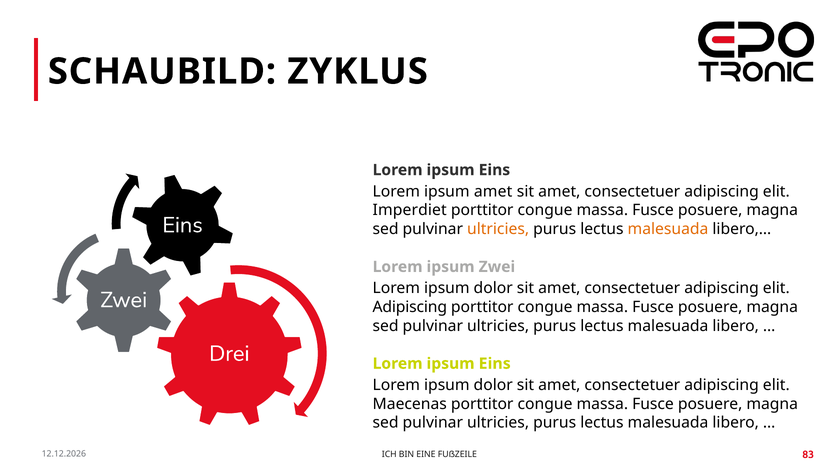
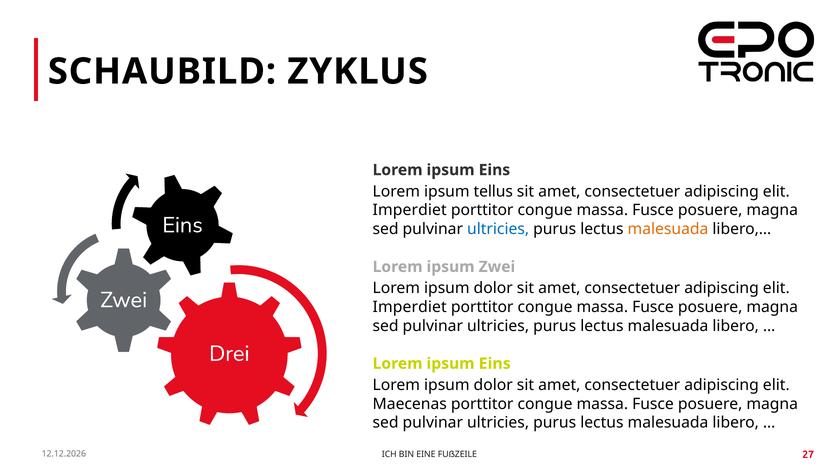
ipsum amet: amet -> tellus (493, 191)
ultricies colour: orange -> blue (498, 229)
Adipiscing: Adipiscing -> Imperdiet (410, 307)
83: 83 -> 27 (808, 454)
